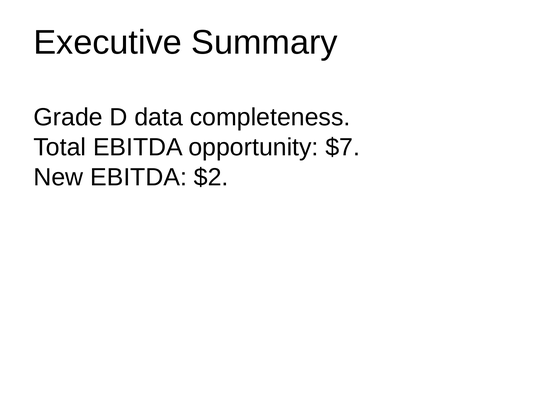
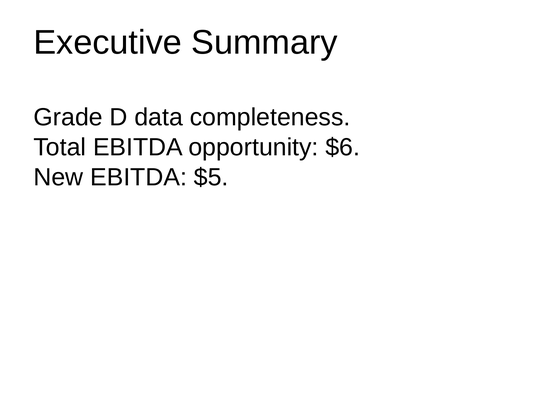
$7: $7 -> $6 (343, 147)
$2: $2 -> $5 (211, 177)
